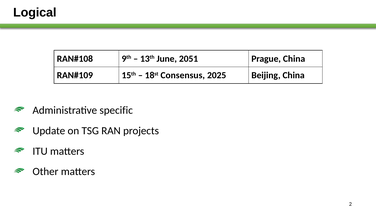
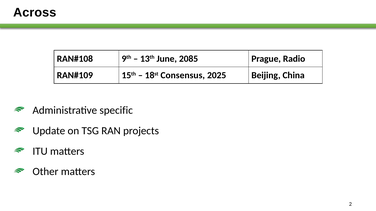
Logical: Logical -> Across (35, 12)
2051: 2051 -> 2085 (189, 59)
Prague China: China -> Radio (294, 59)
